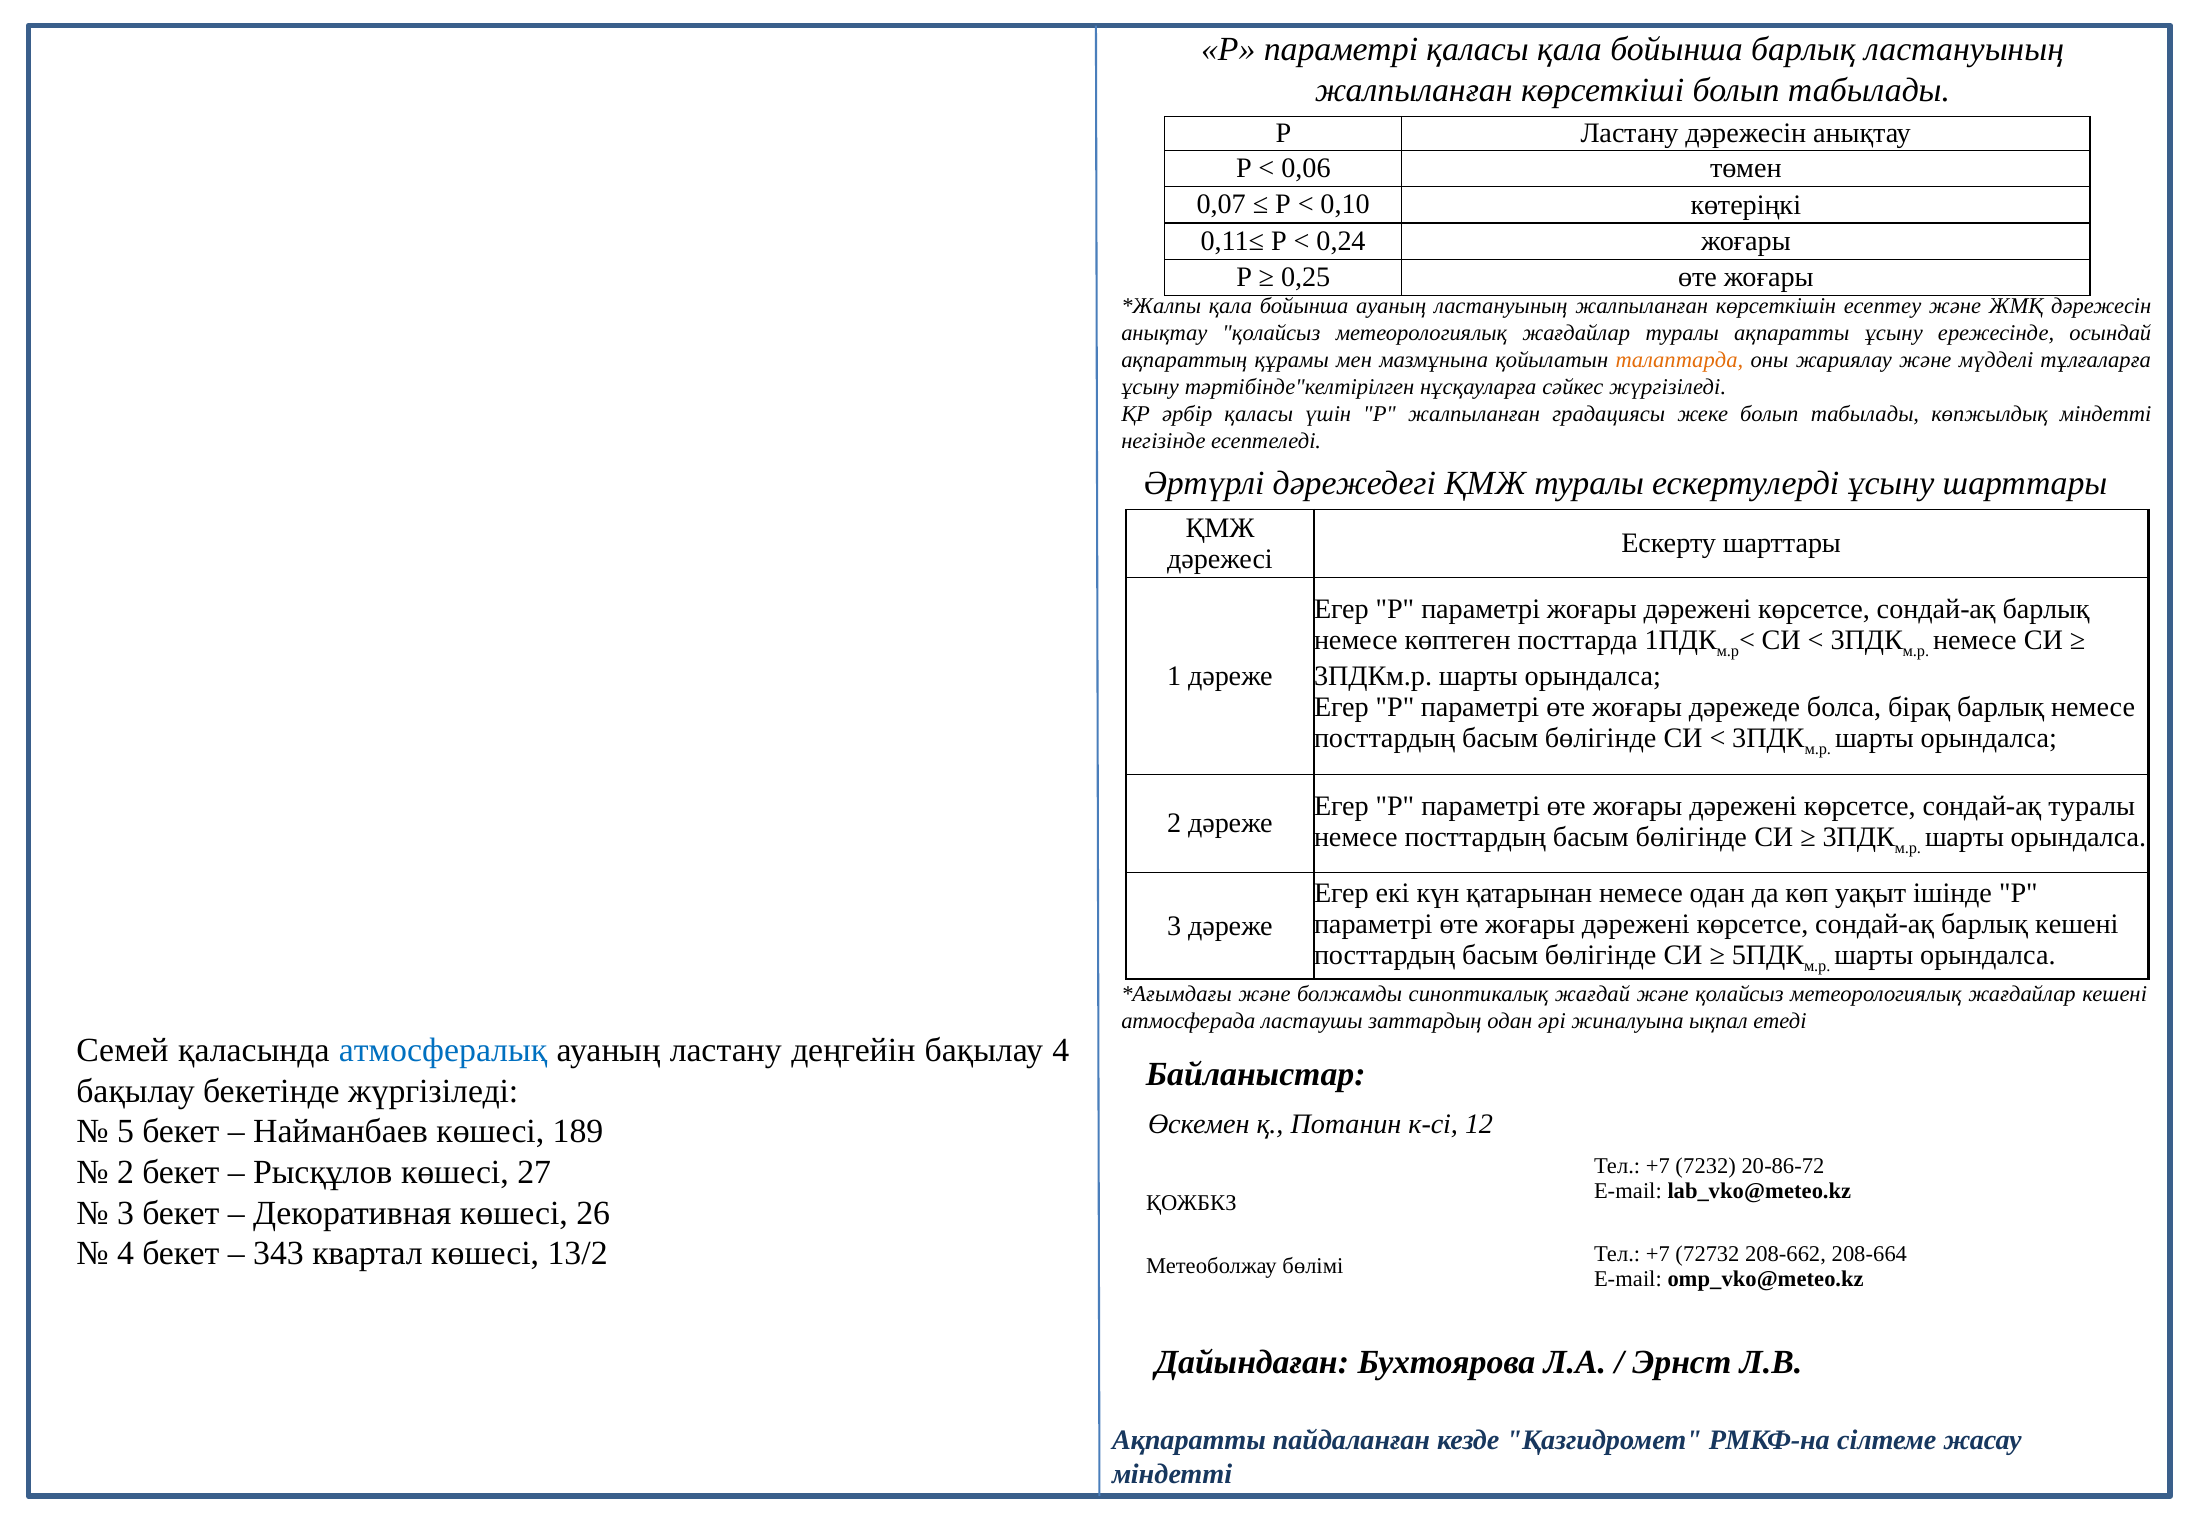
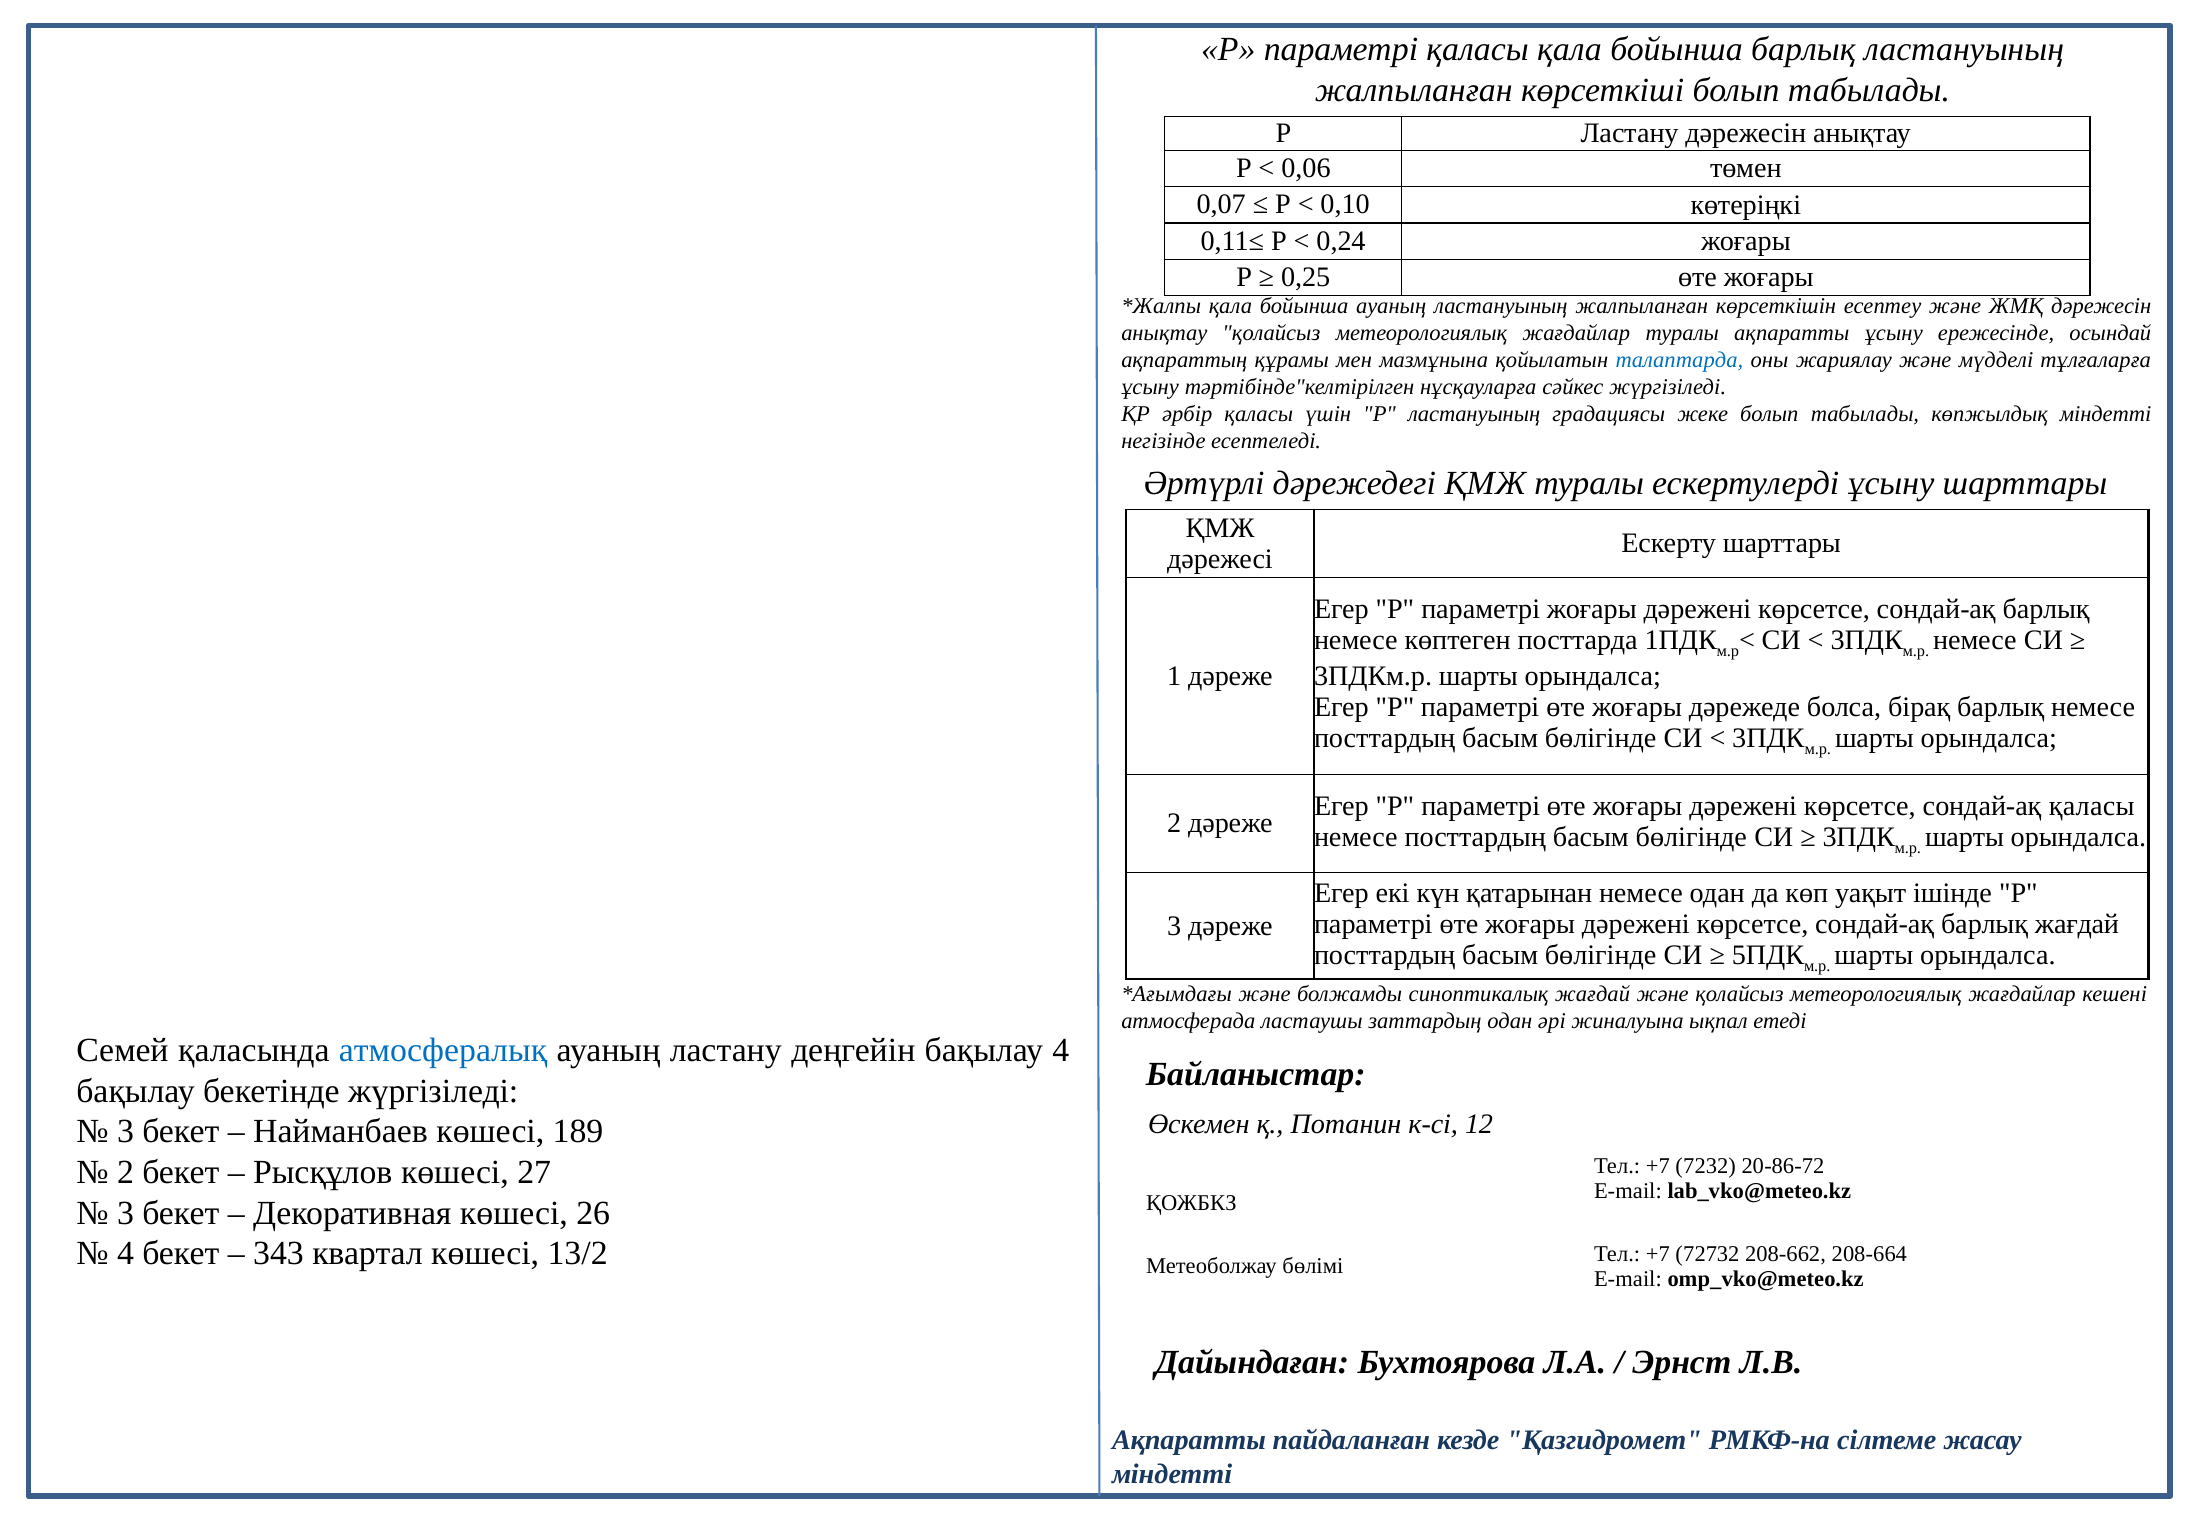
талаптарда colour: orange -> blue (1679, 360)
Р жалпыланған: жалпыланған -> ластануының (1474, 414)
сондай-ақ туралы: туралы -> қаласы (2092, 806)
барлық кешені: кешені -> жағдай (2077, 924)
5: 5 -> 3 (126, 1132)
